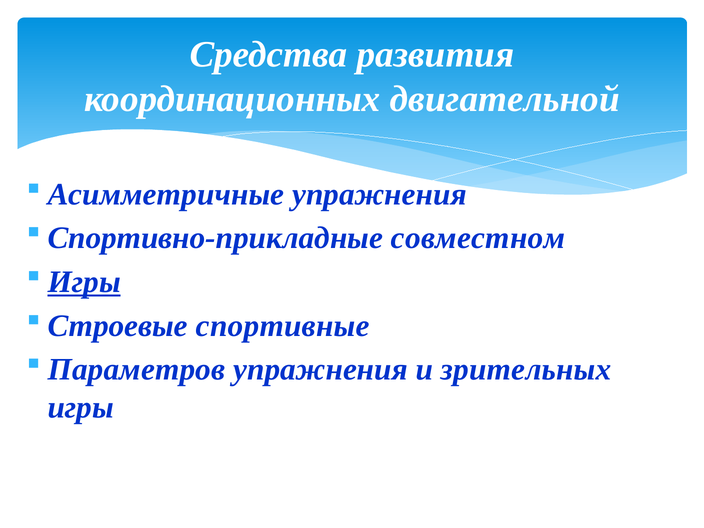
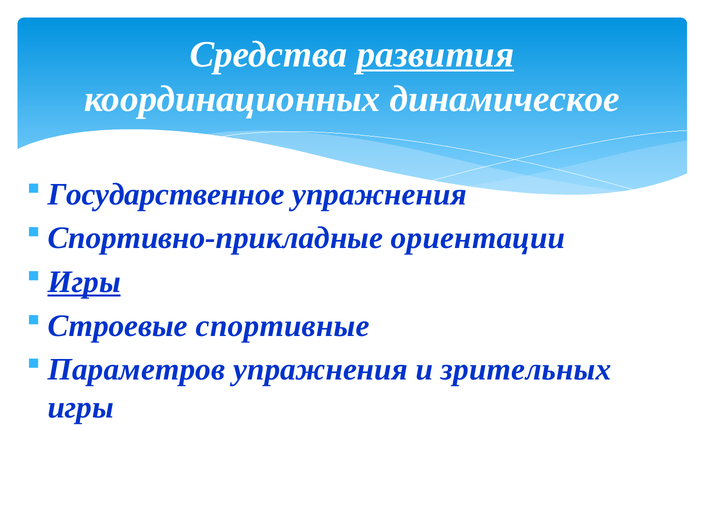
развития underline: none -> present (435, 55)
двигательной: двигательной -> динамическое (505, 99)
Асимметричные: Асимметричные -> Государственное (166, 194)
совместном: совместном -> ориентации (478, 238)
